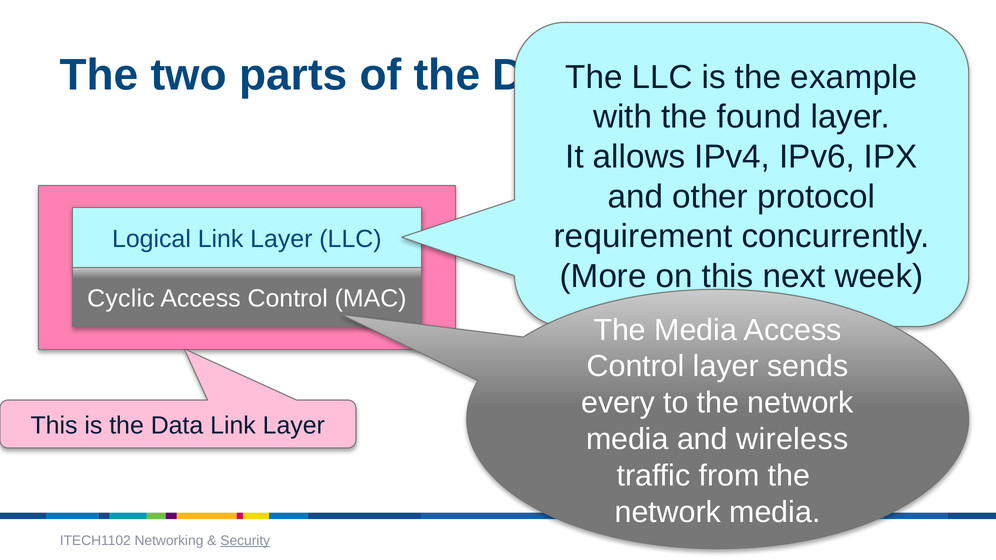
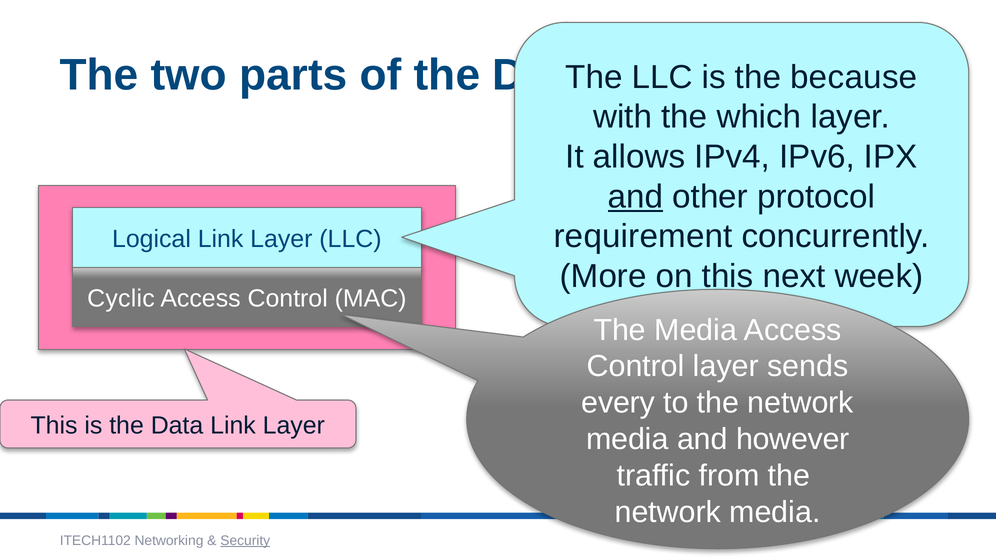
example: example -> because (854, 77)
found: found -> which (759, 117)
and underline: none -> present (635, 197)
wireless: wireless -> however (793, 440)
